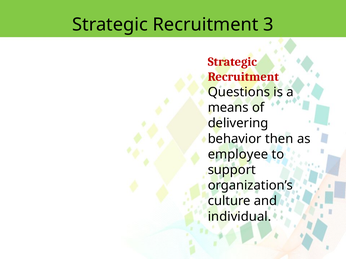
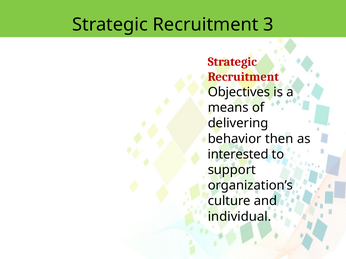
Questions: Questions -> Objectives (239, 92)
employee: employee -> interested (238, 155)
